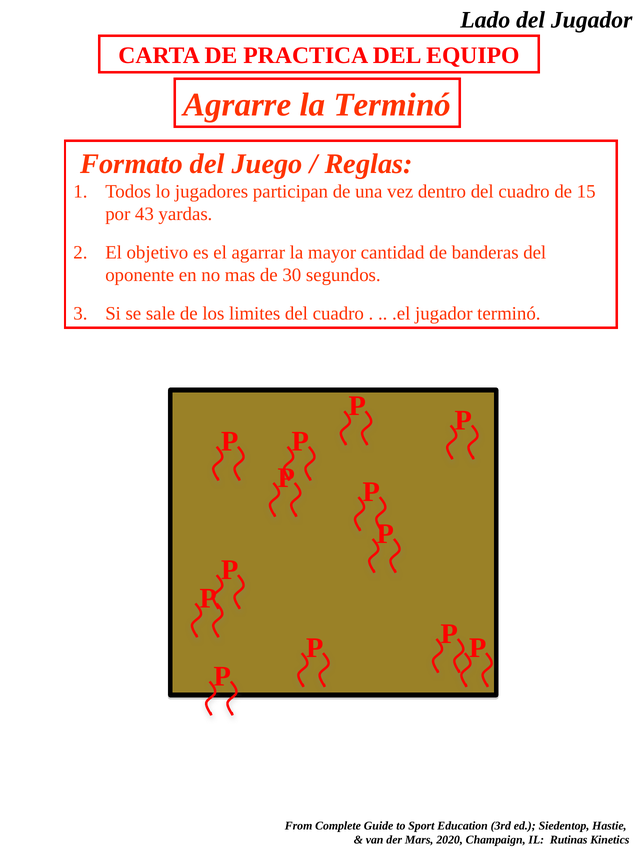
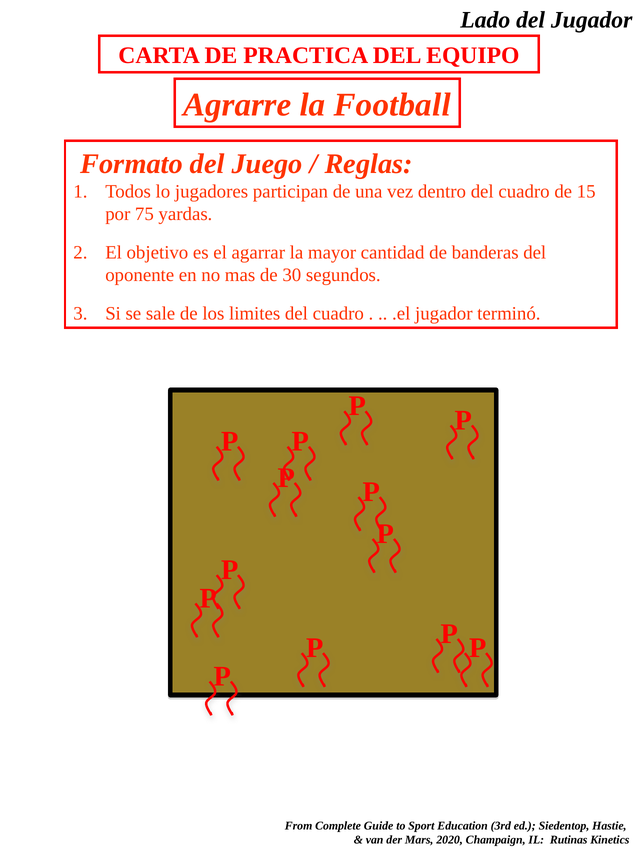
la Terminó: Terminó -> Football (392, 105)
43: 43 -> 75 (144, 214)
